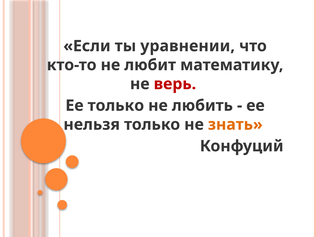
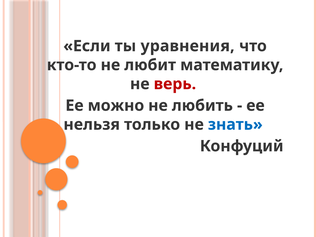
уравнении: уравнении -> уравнения (188, 46)
Ее только: только -> можно (116, 106)
знать colour: orange -> blue (235, 125)
